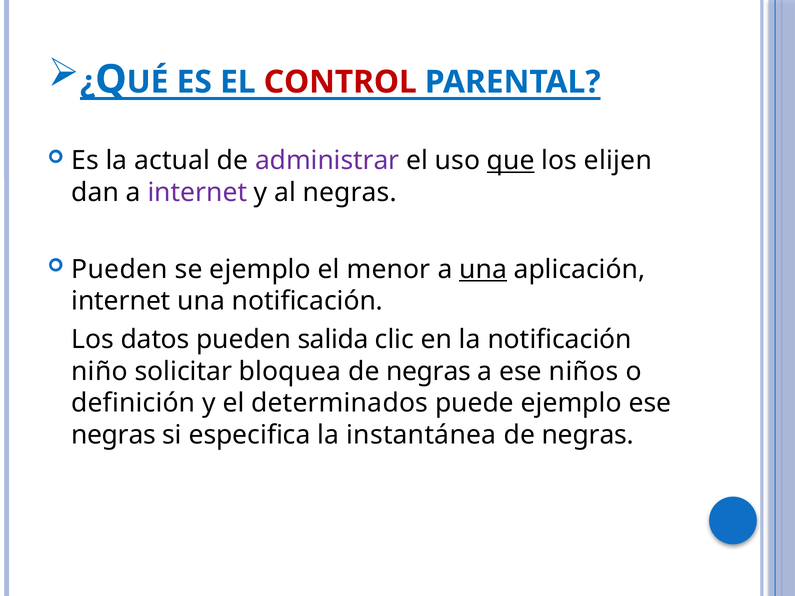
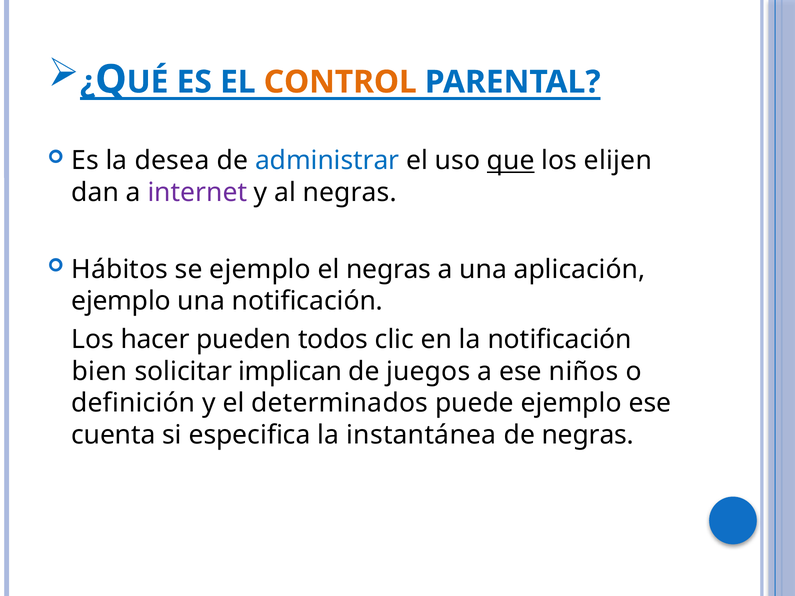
CONTROL colour: red -> orange (340, 82)
actual: actual -> desea (172, 161)
administrar colour: purple -> blue (327, 161)
Pueden: Pueden -> Hábitos (120, 269)
el menor: menor -> negras (389, 269)
una underline: present -> none (483, 269)
internet: internet -> ejemplo (121, 301)
datos: datos -> hacer (155, 340)
salida: salida -> todos (333, 340)
niño: niño -> bien (99, 372)
bloquea: bloquea -> implican (290, 372)
negras: negras -> juegos (428, 372)
negras: negras -> cuenta (113, 435)
